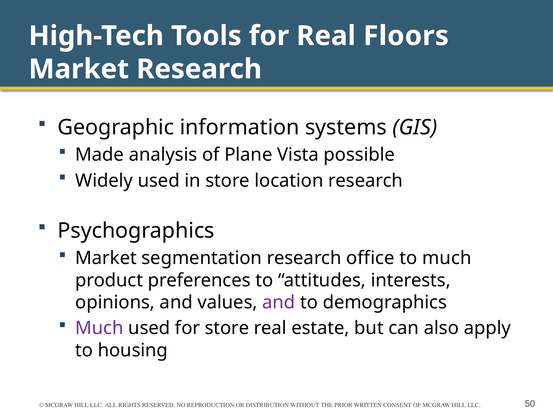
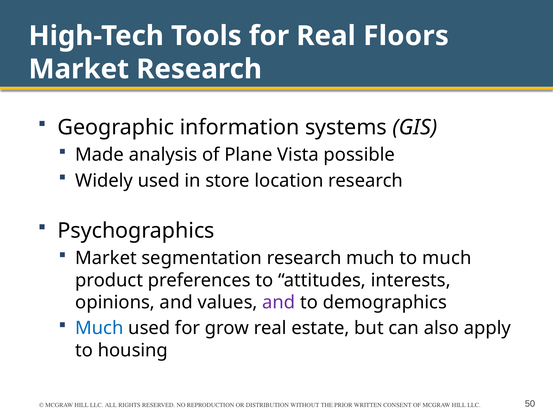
research office: office -> much (371, 258)
Much colour: purple -> blue (99, 328)
for store: store -> grow (227, 328)
